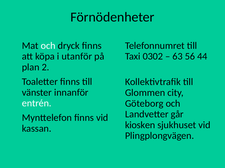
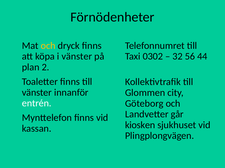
och colour: white -> yellow (48, 46)
i utanför: utanför -> vänster (77, 57)
63: 63 -> 32 (178, 57)
